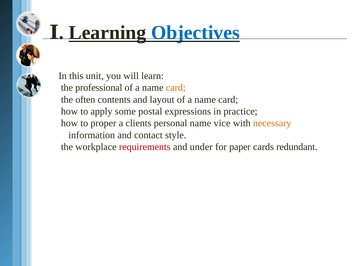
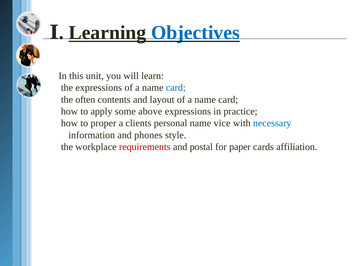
the professional: professional -> expressions (99, 88)
card colour: orange -> blue (176, 88)
postal: postal -> above (150, 112)
necessary colour: orange -> blue (272, 123)
contact: contact -> phones (148, 135)
under: under -> postal (201, 147)
redundant: redundant -> affiliation (297, 147)
